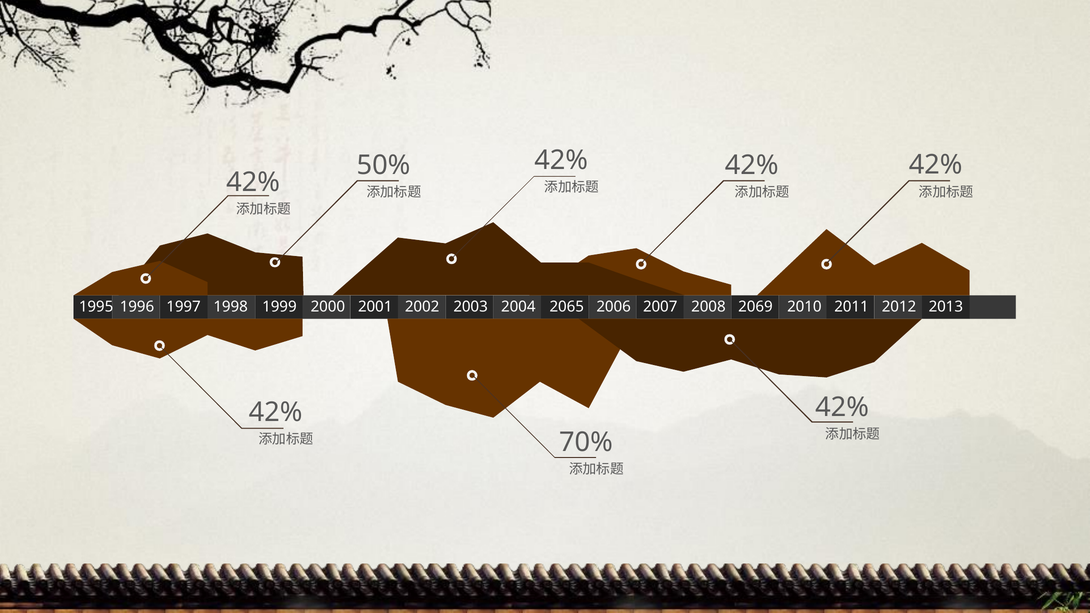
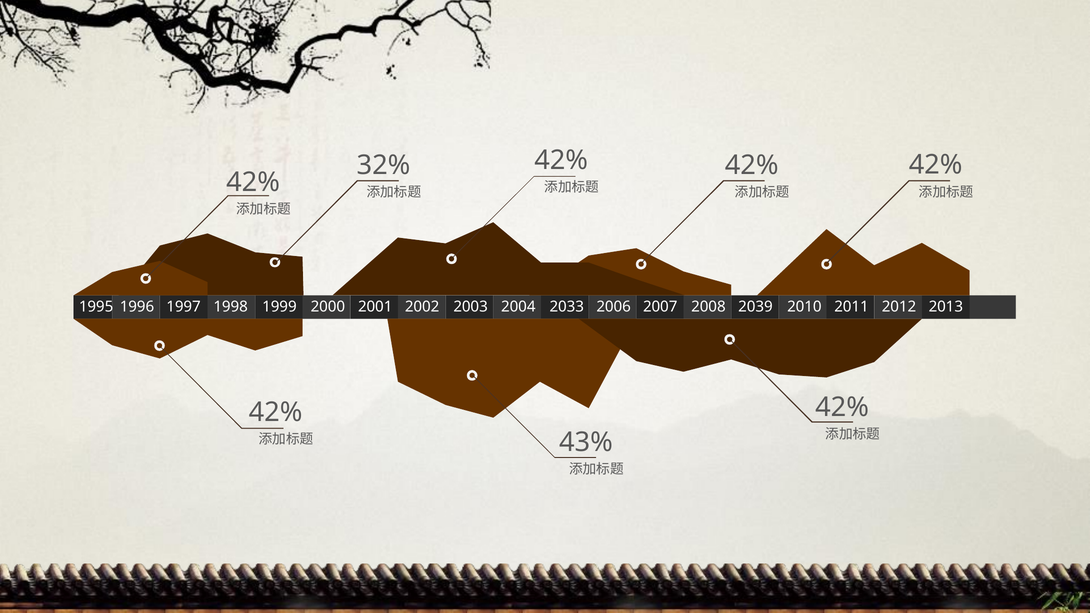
50%: 50% -> 32% (383, 165)
2065: 2065 -> 2033 (567, 307)
2069: 2069 -> 2039 (755, 307)
70%: 70% -> 43% (586, 442)
